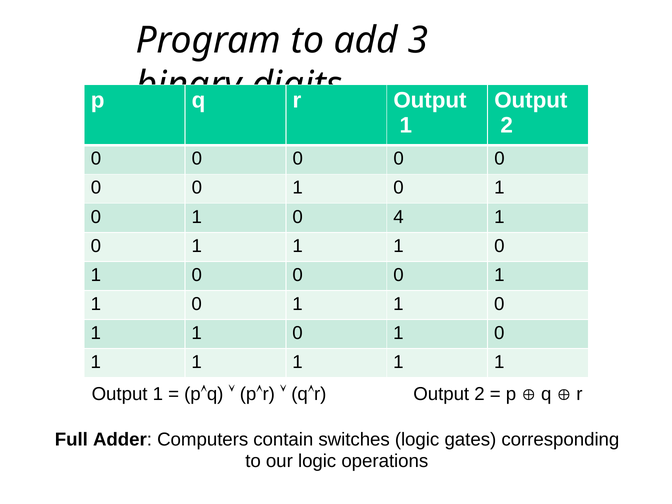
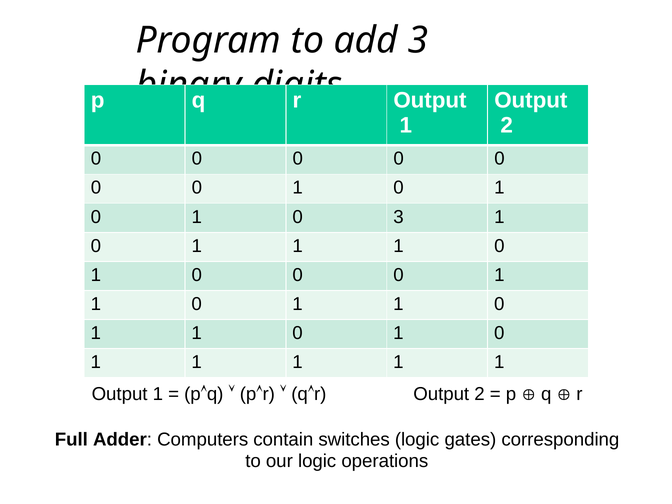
0 4: 4 -> 3 (399, 217)
